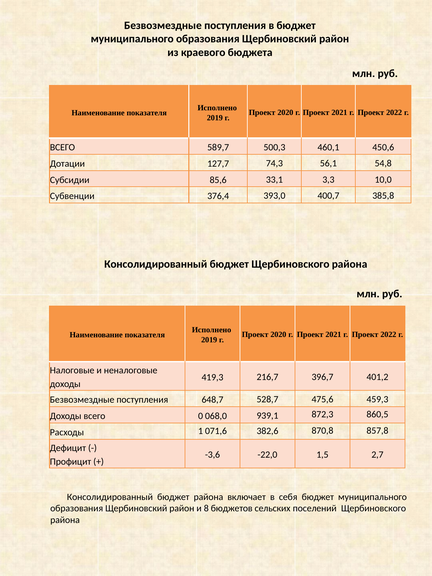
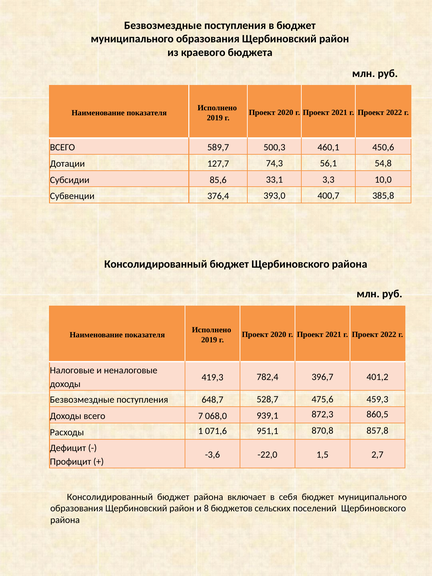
216,7: 216,7 -> 782,4 (267, 377)
0: 0 -> 7 (201, 416)
382,6: 382,6 -> 951,1 (267, 431)
